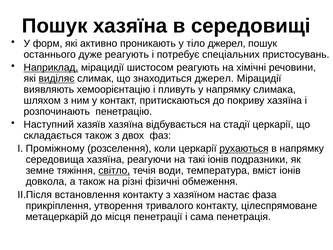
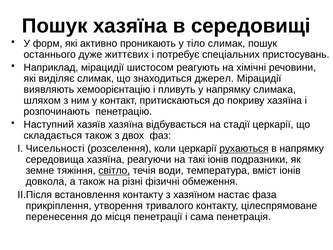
тіло джерел: джерел -> слимак (227, 44)
дуже реагують: реагують -> життєвих (127, 54)
Наприклад underline: present -> none (51, 68)
виділяє underline: present -> none (57, 79)
Проміжному: Проміжному -> Чисельності (55, 148)
метацеркарій: метацеркарій -> перенесення (57, 216)
